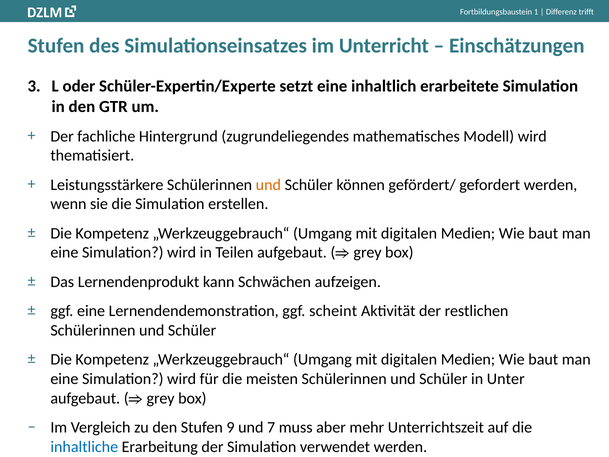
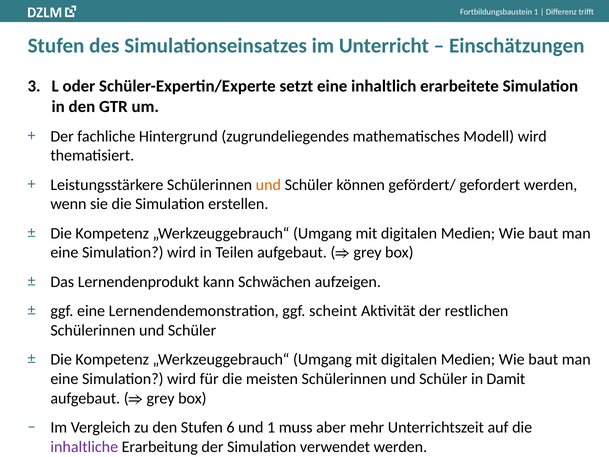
Unter: Unter -> Damit (506, 379)
9: 9 -> 6 (230, 427)
und 7: 7 -> 1 (271, 427)
inhaltliche colour: blue -> purple (84, 447)
